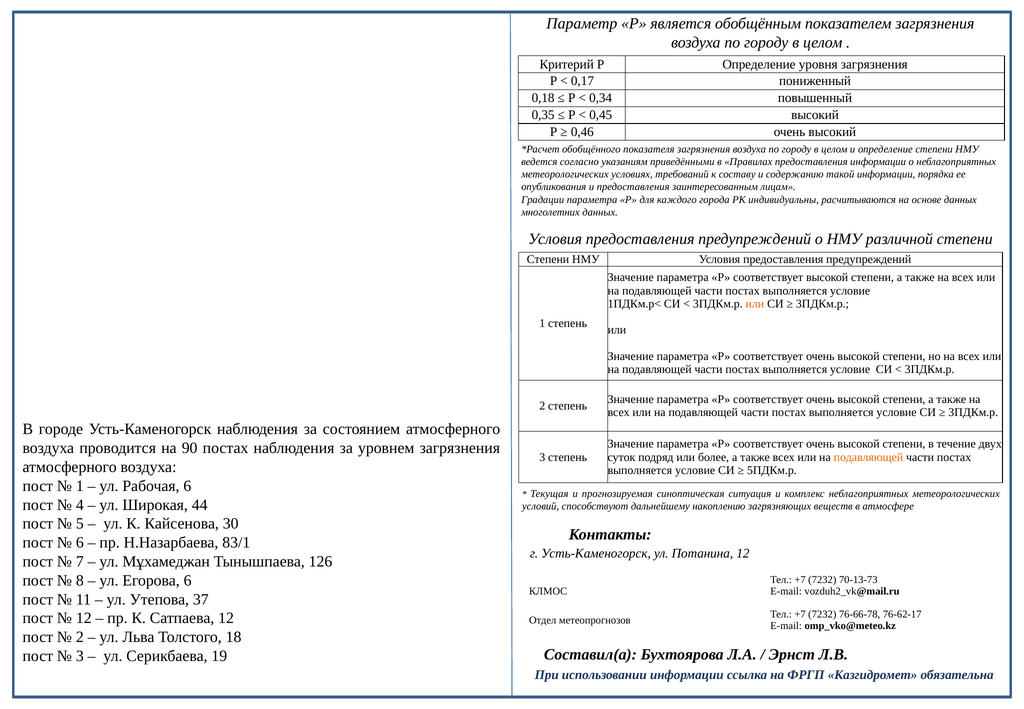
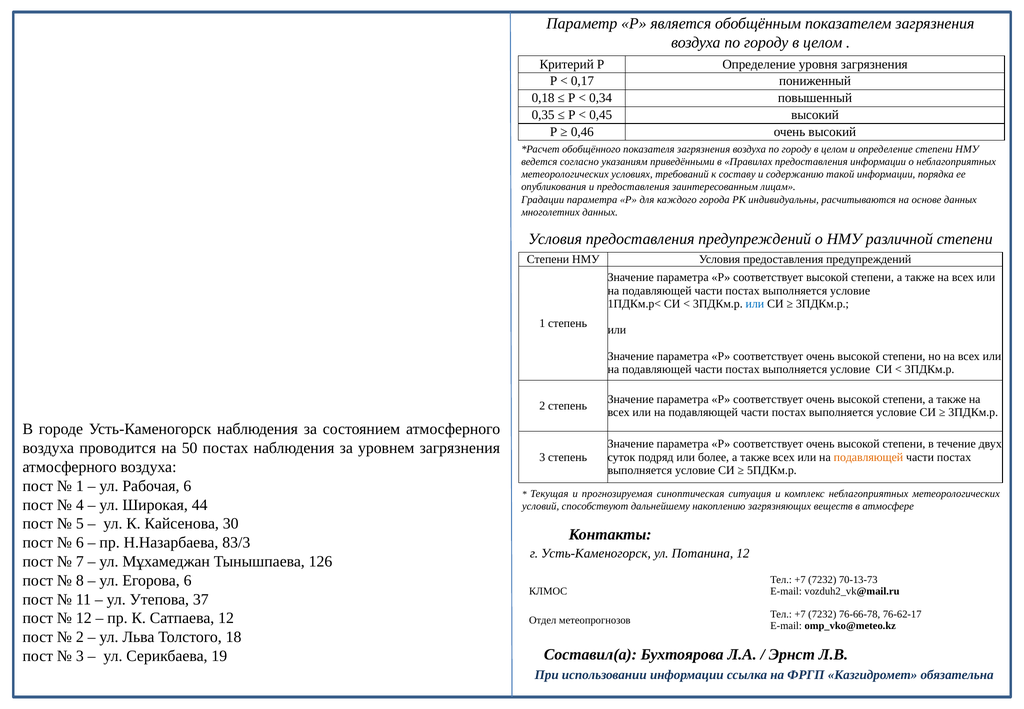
или colour: orange -> blue (755, 304)
90: 90 -> 50 (190, 448)
83/1: 83/1 -> 83/3 (236, 543)
